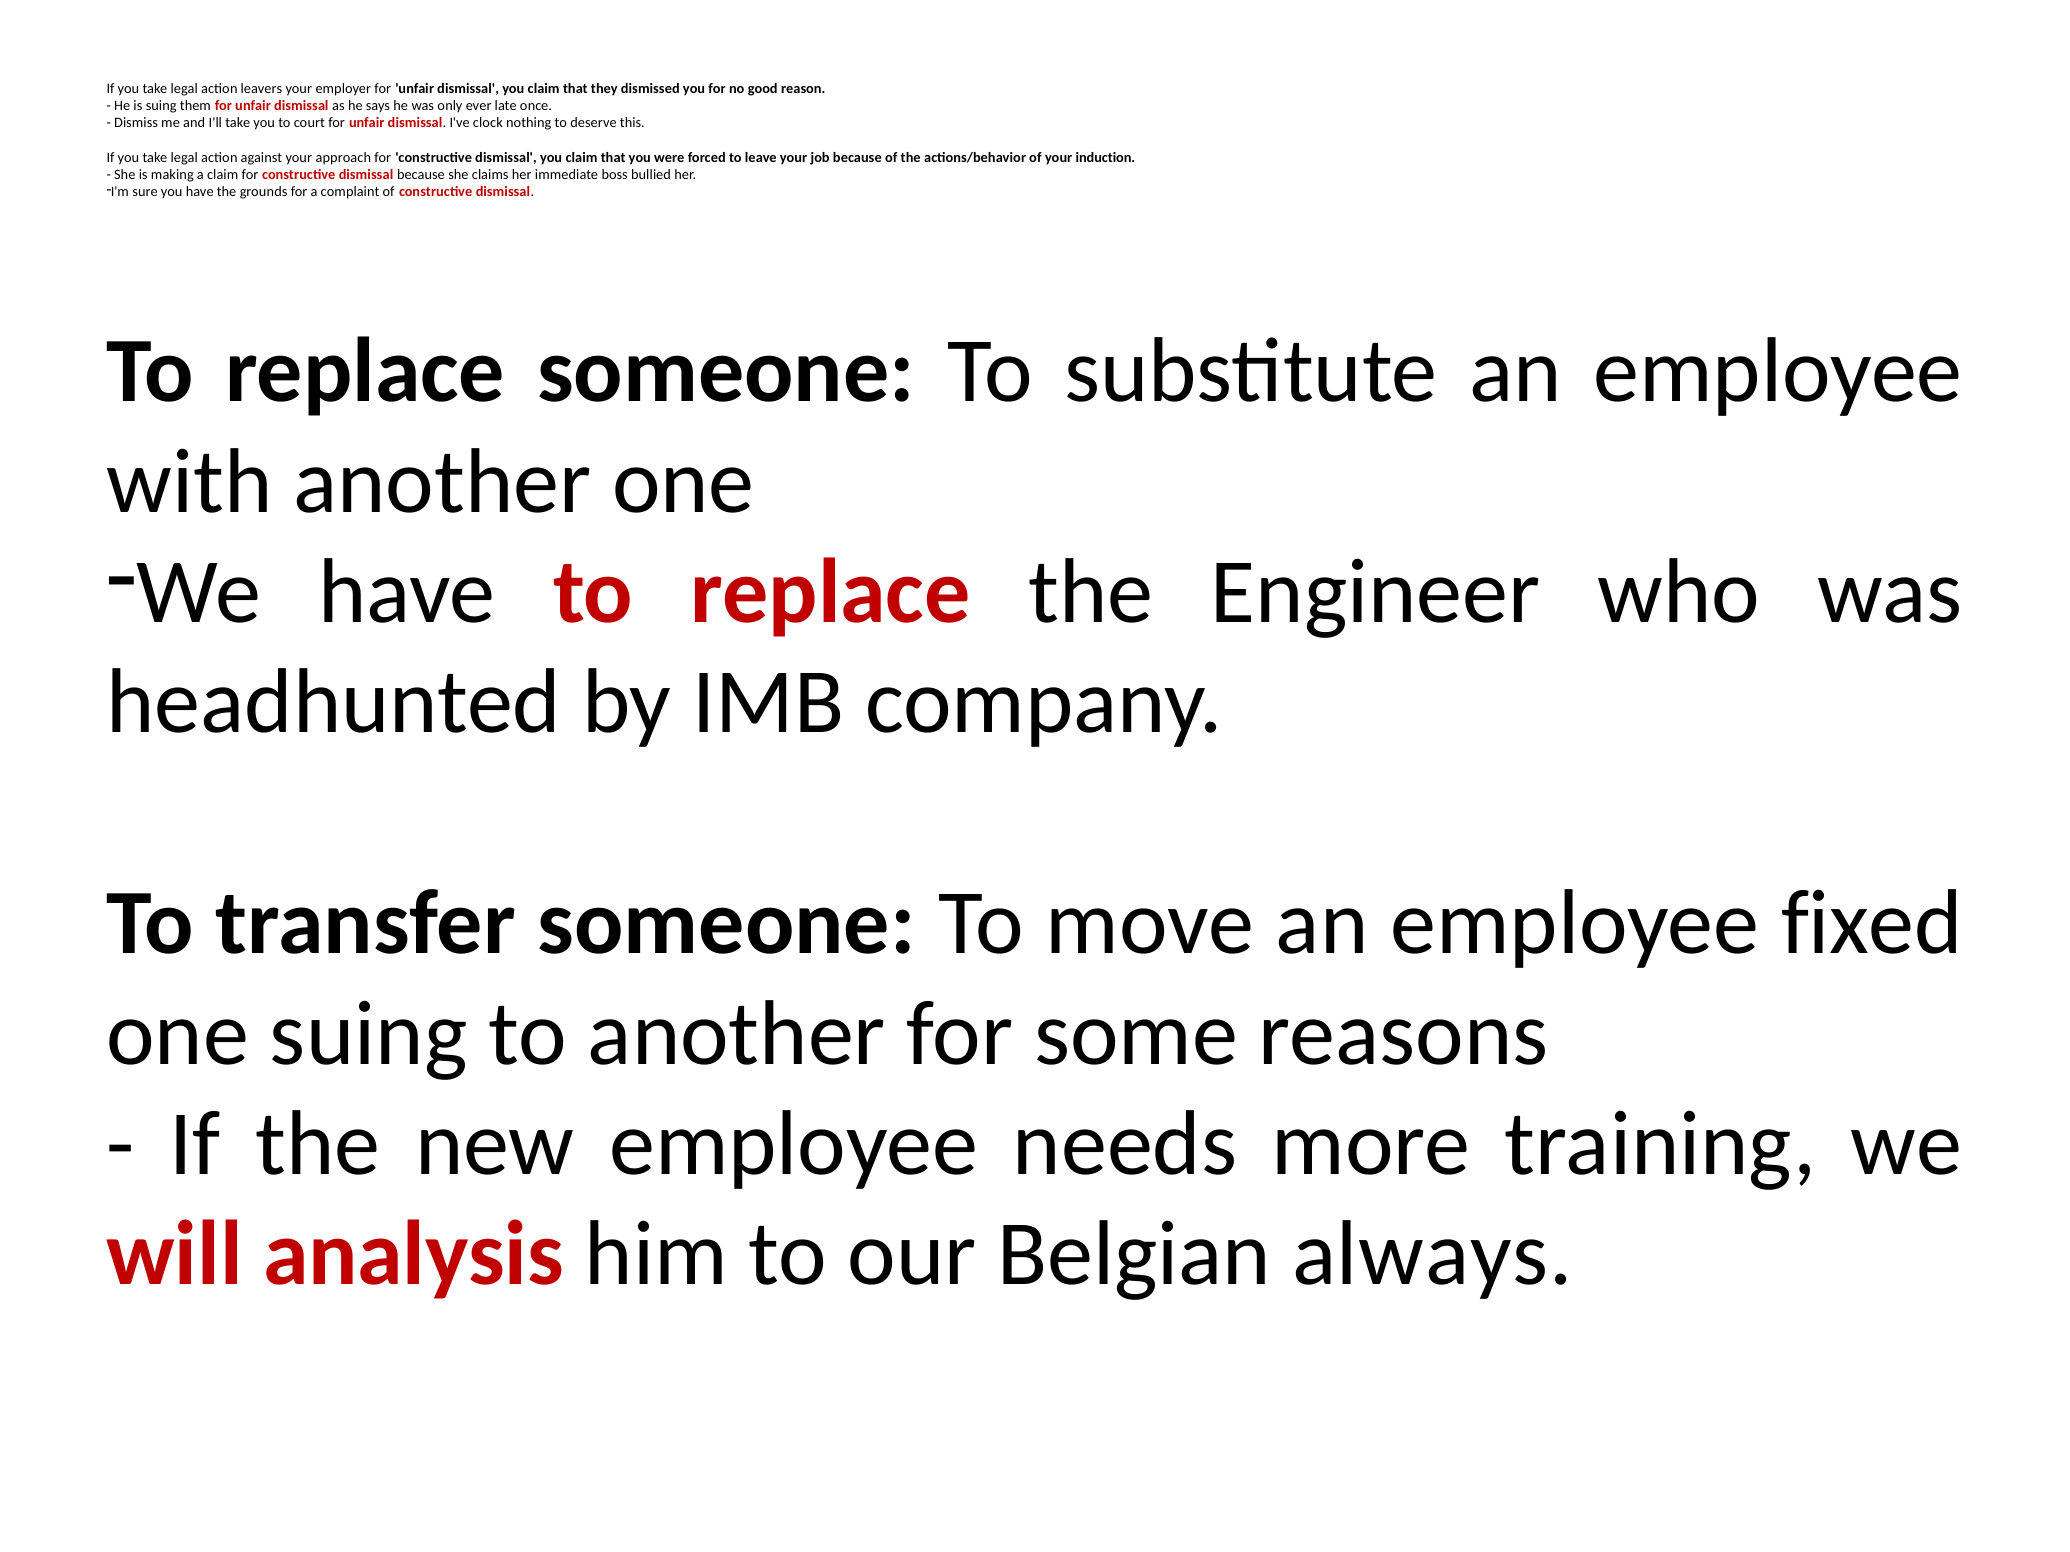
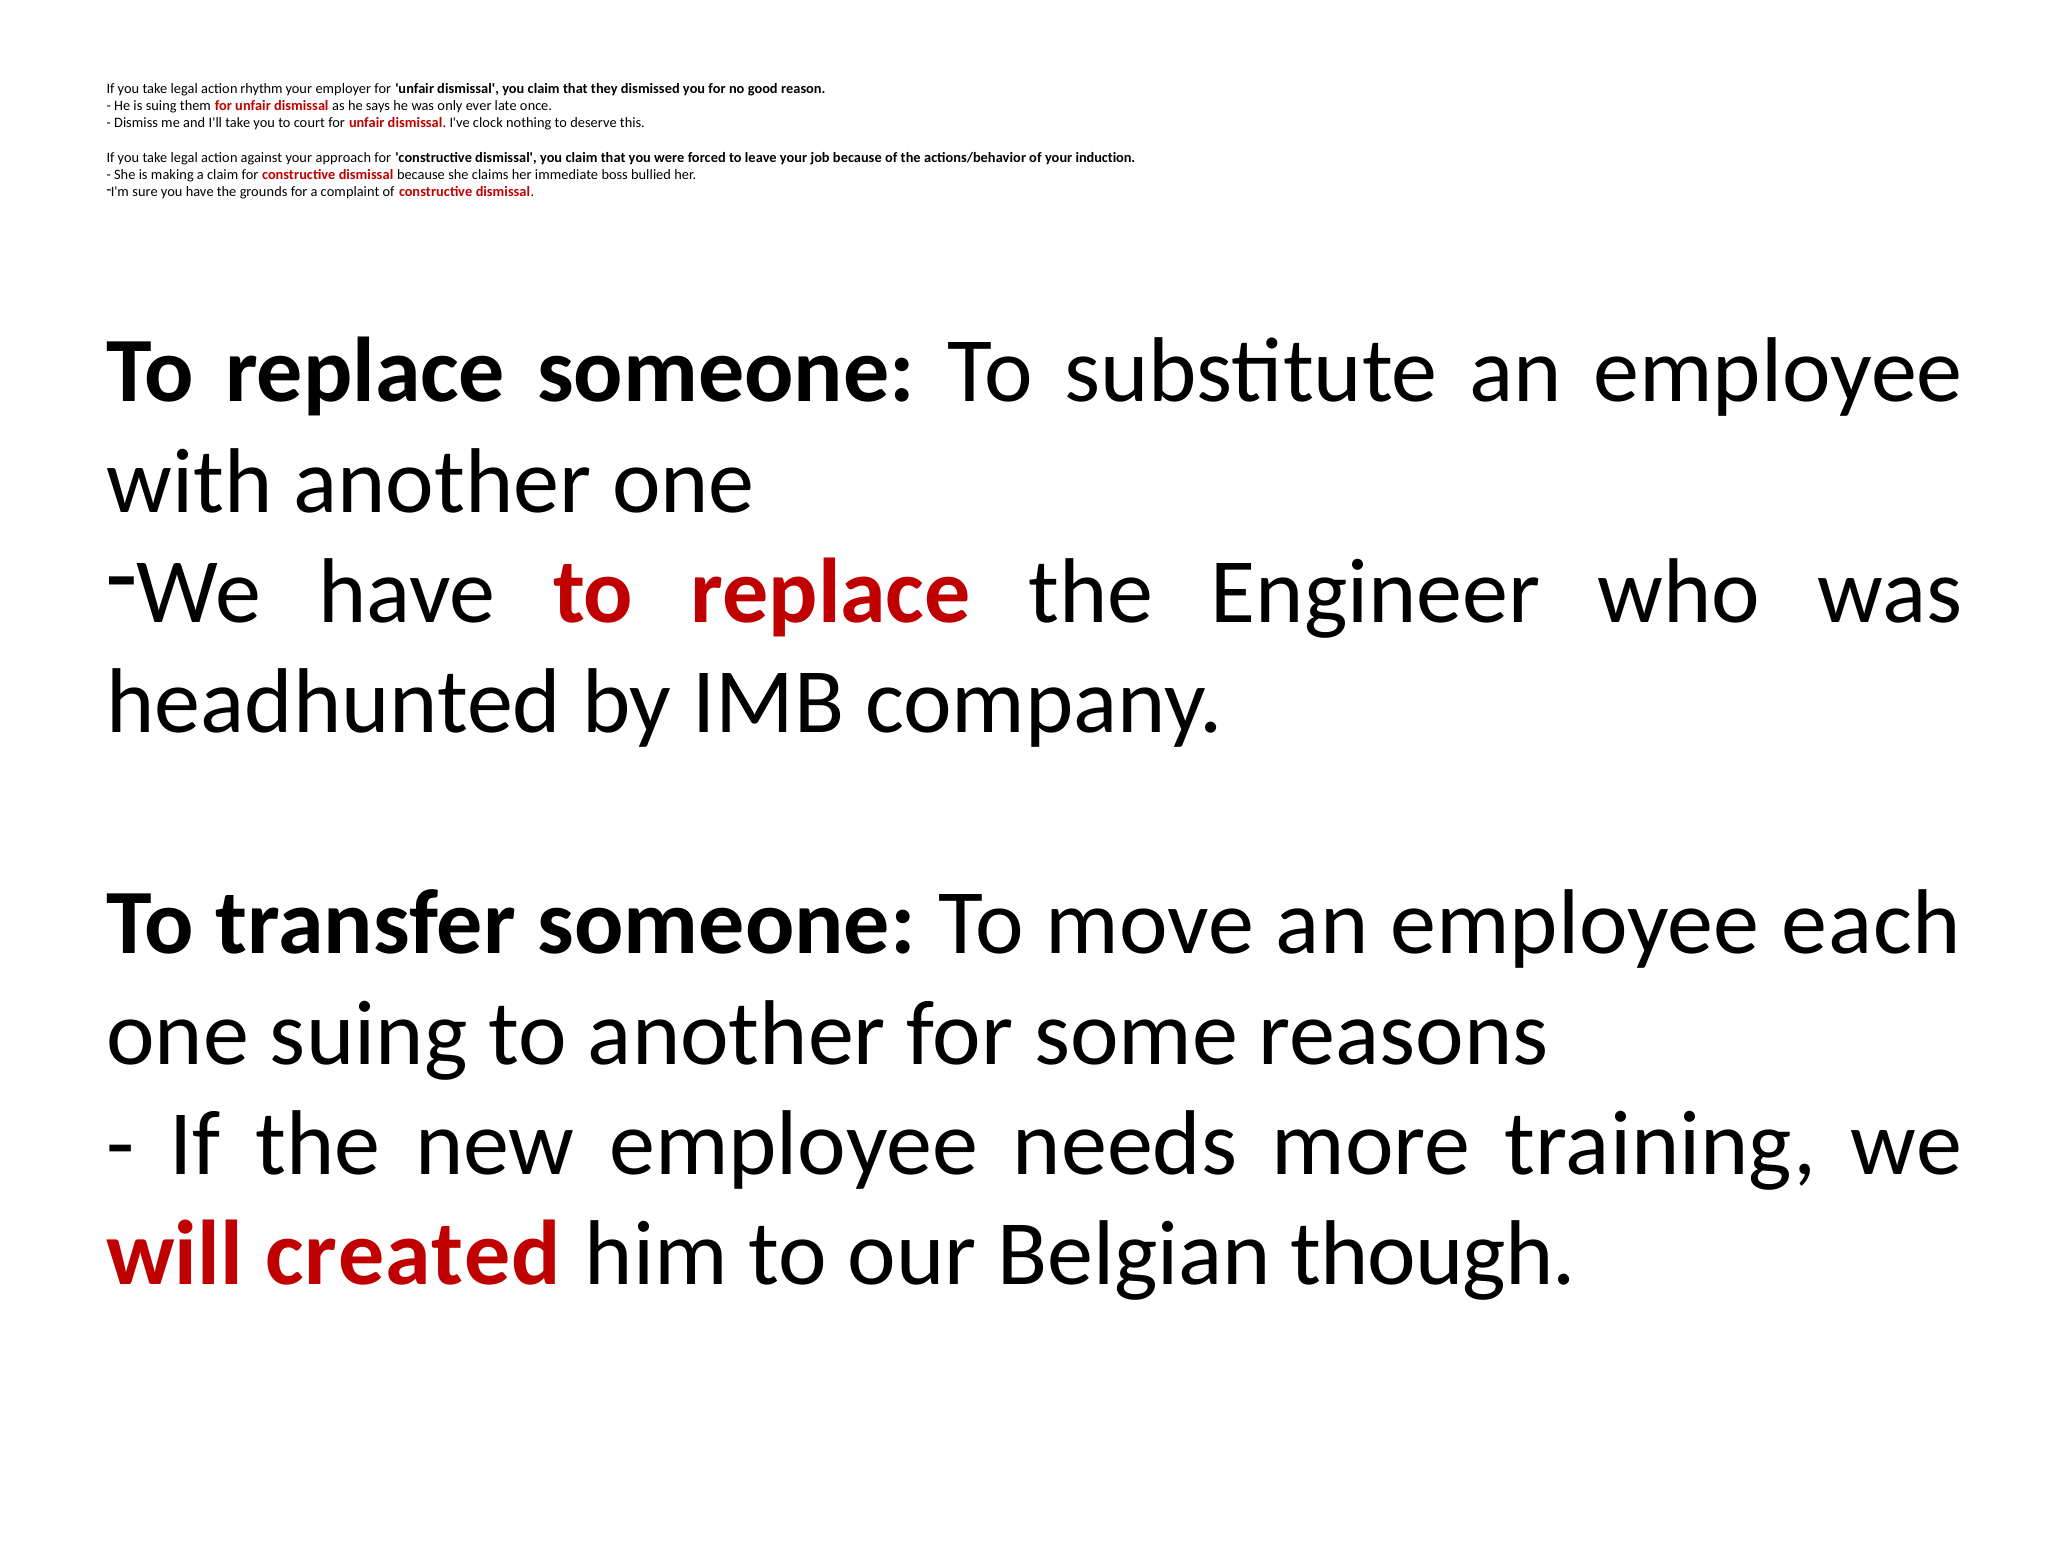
leavers: leavers -> rhythm (262, 89)
fixed: fixed -> each (1871, 924)
analysis: analysis -> created (413, 1255)
always: always -> though (1433, 1255)
